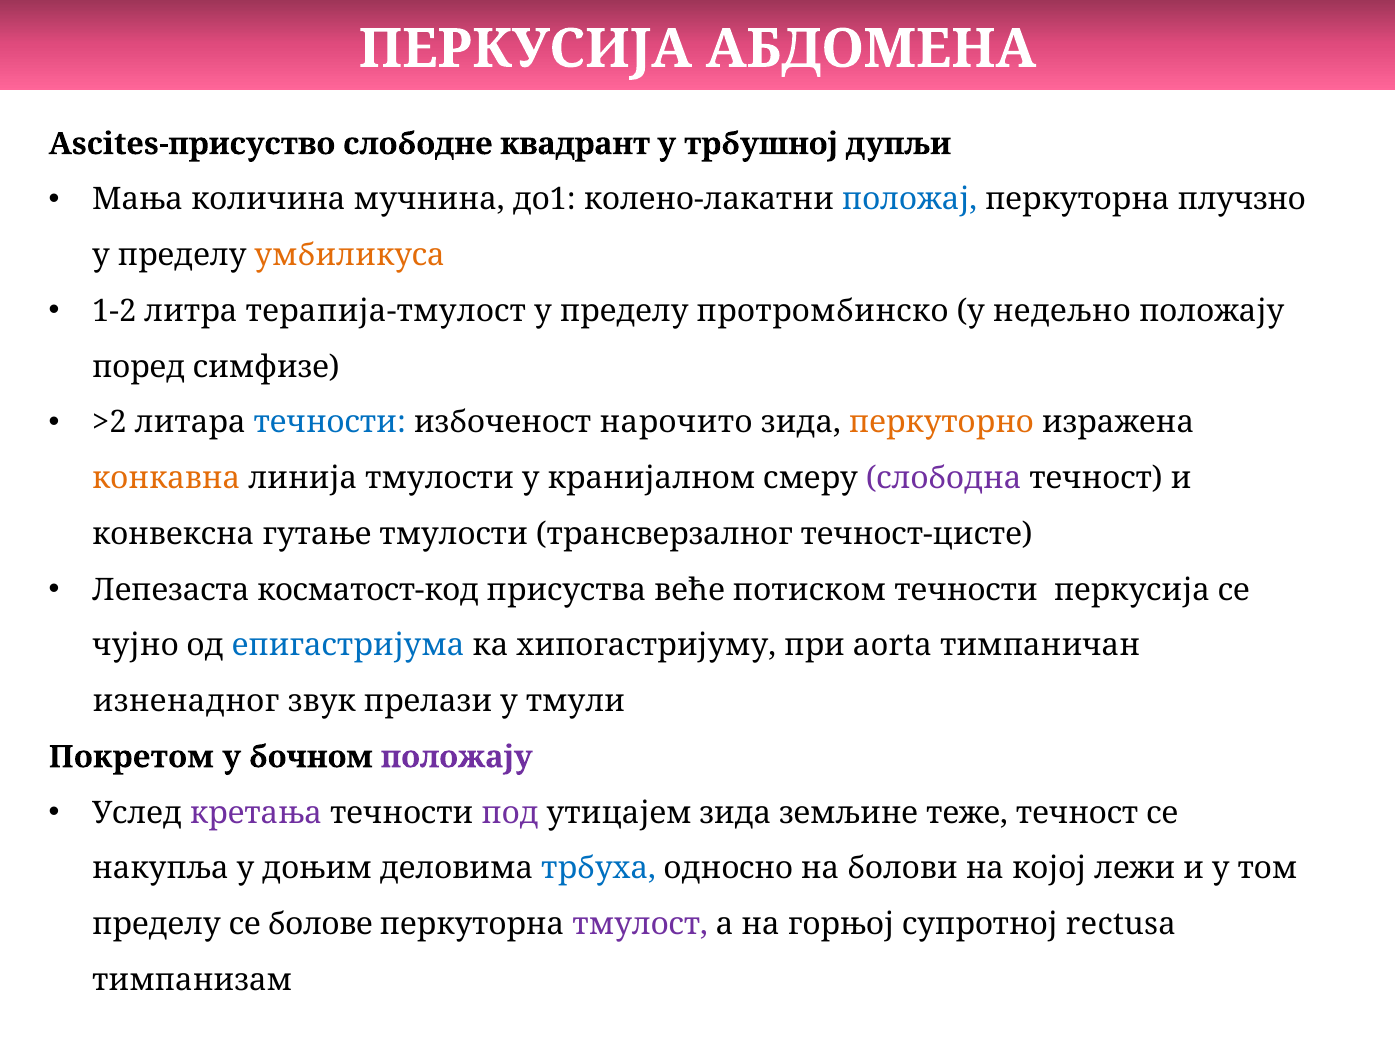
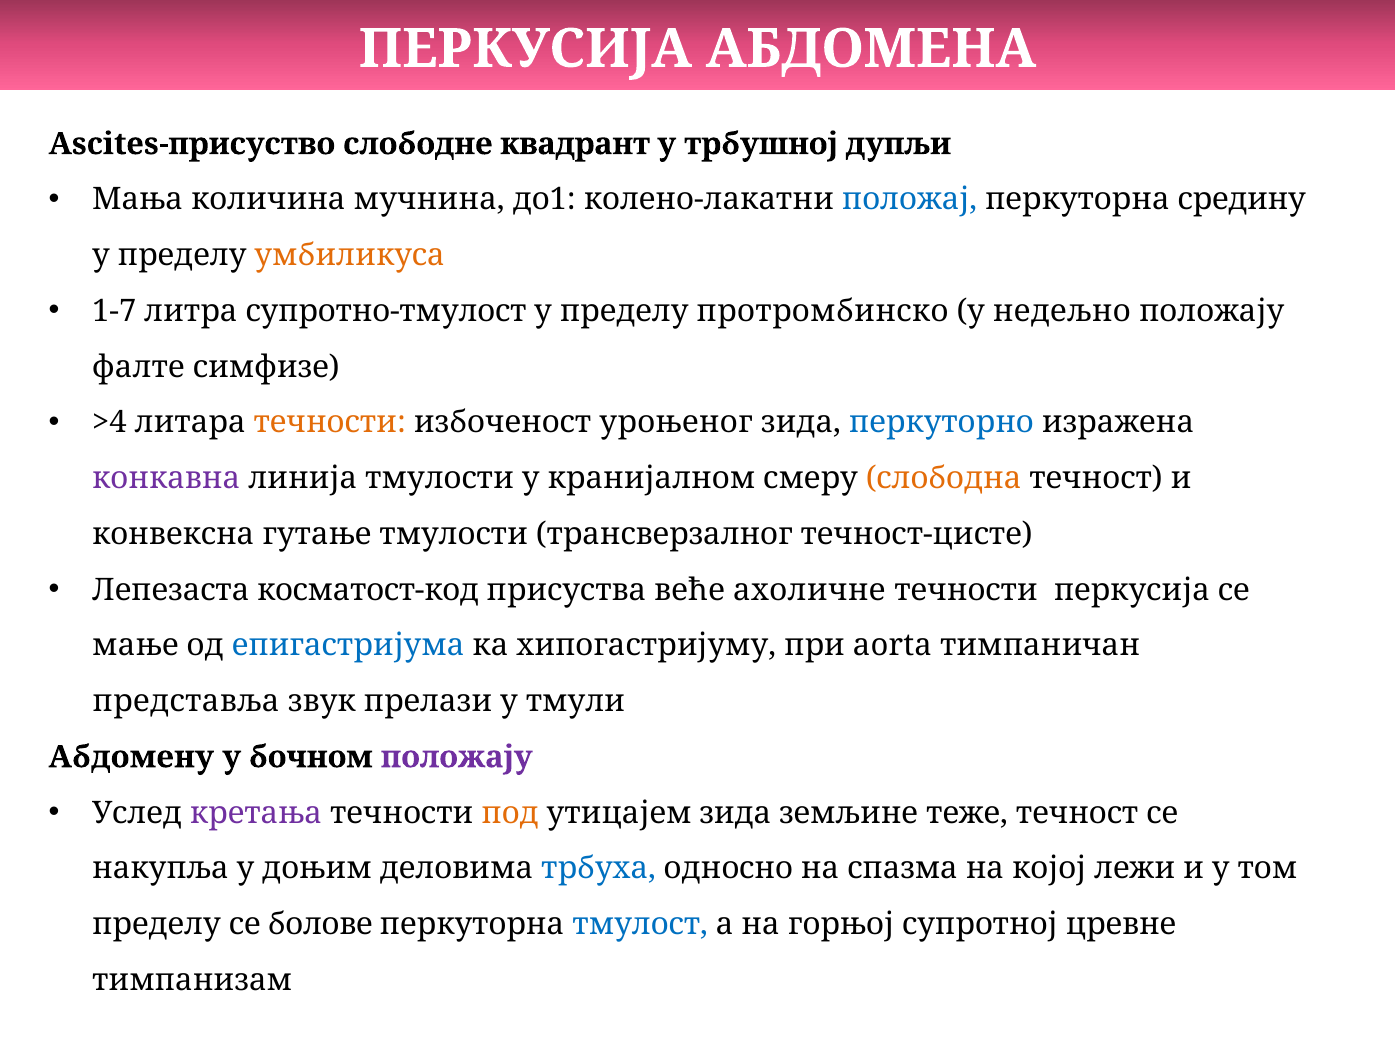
плучзно: плучзно -> средину (1242, 200)
1-2: 1-2 -> 1-7 (114, 311)
терапија-тмулост: терапија-тмулост -> супротно-тмулост (386, 311)
поред: поред -> фалте (139, 367)
>2: >2 -> >4 (109, 423)
течности colour: blue -> orange (330, 423)
нарочито: нарочито -> уроњеног (676, 423)
перкуторно colour: orange -> blue (941, 423)
конкавна colour: orange -> purple (166, 479)
слободна colour: purple -> orange (944, 479)
потиском: потиском -> ахоличне (809, 590)
чујно: чујно -> мање (135, 646)
изненадног: изненадног -> представља (186, 702)
Покретом: Покретом -> Абдомену (131, 757)
под colour: purple -> orange (510, 813)
болови: болови -> спазма (903, 869)
тмулост colour: purple -> blue (640, 924)
rectusa: rectusa -> цревне (1121, 924)
